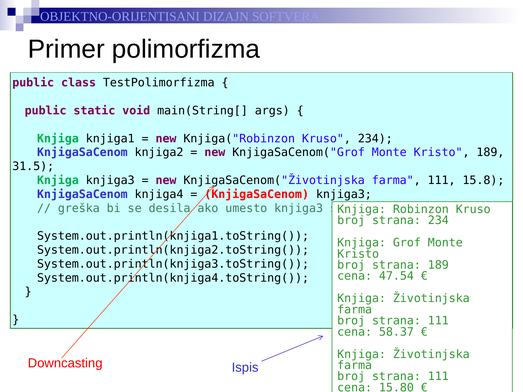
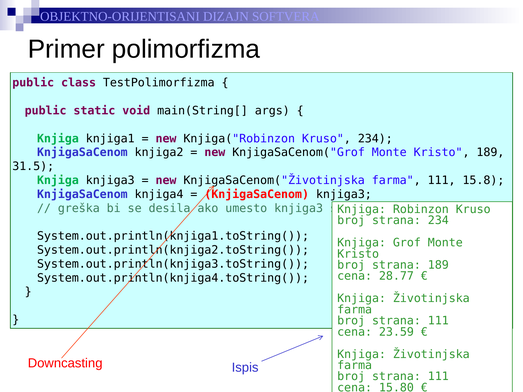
47.54: 47.54 -> 28.77 (396, 276)
58.37: 58.37 -> 23.59 (396, 332)
